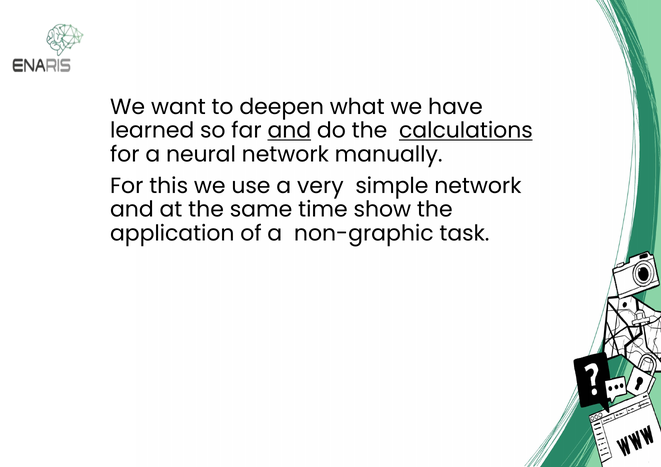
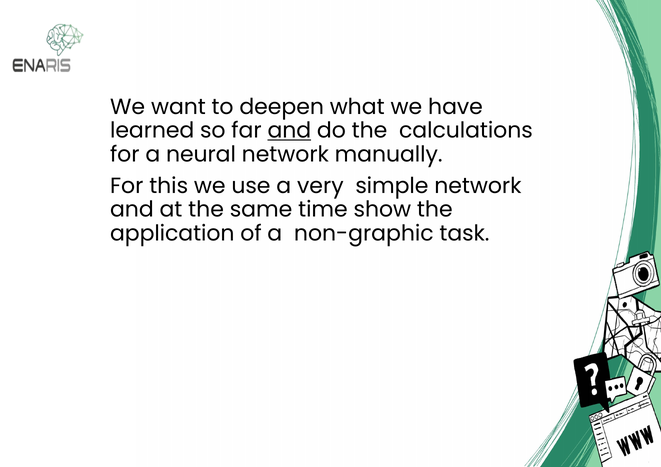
calculations underline: present -> none (466, 131)
